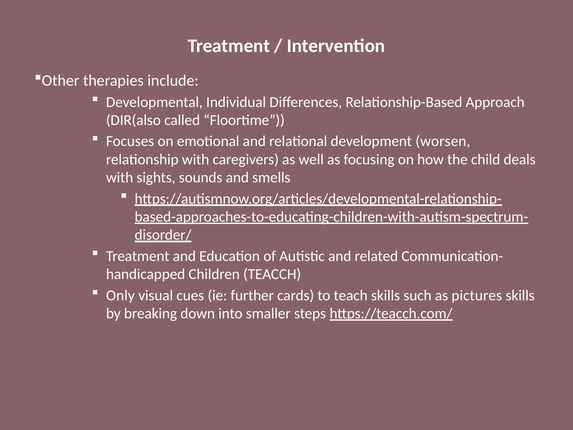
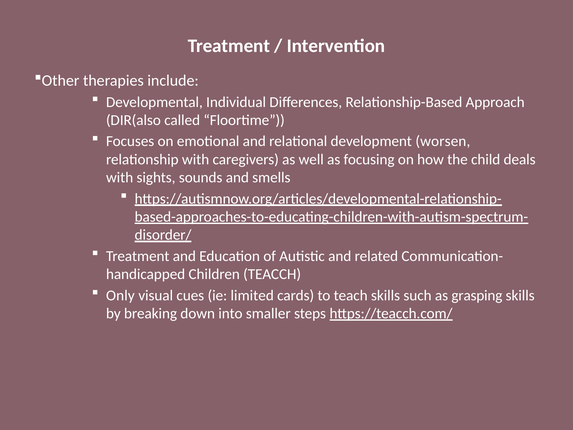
further: further -> limited (252, 295)
pictures: pictures -> grasping (477, 295)
